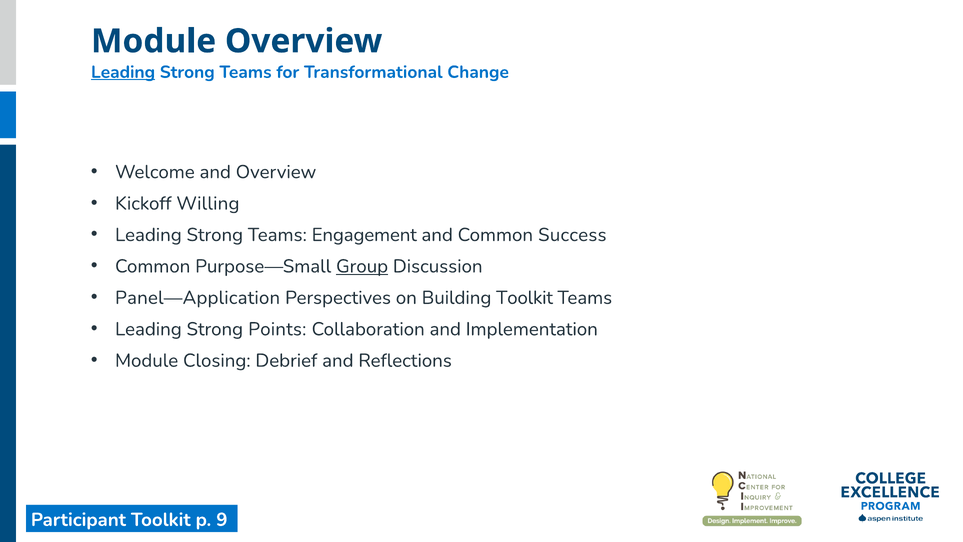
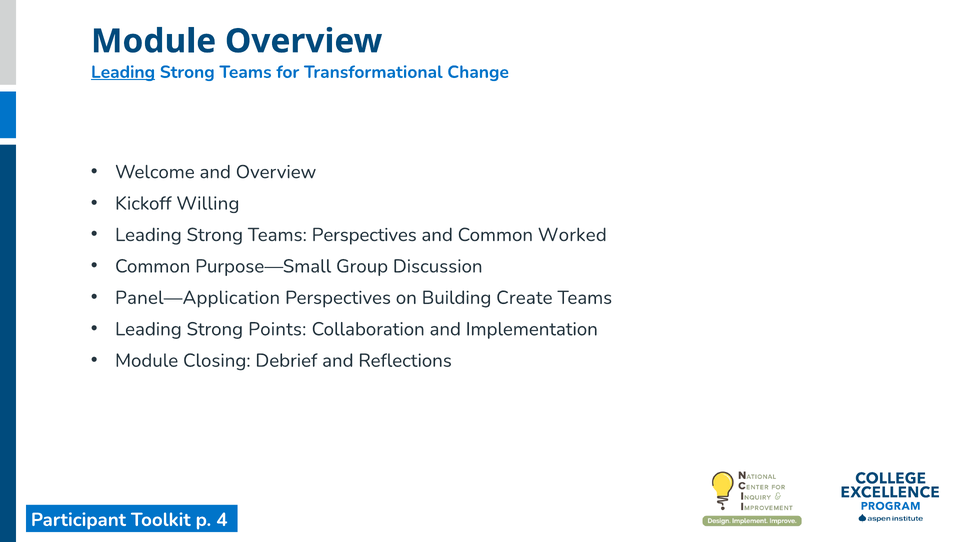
Teams Engagement: Engagement -> Perspectives (364, 235)
Success: Success -> Worked (572, 235)
Group underline: present -> none (362, 266)
Building Toolkit: Toolkit -> Create (524, 298)
9: 9 -> 4 (222, 519)
